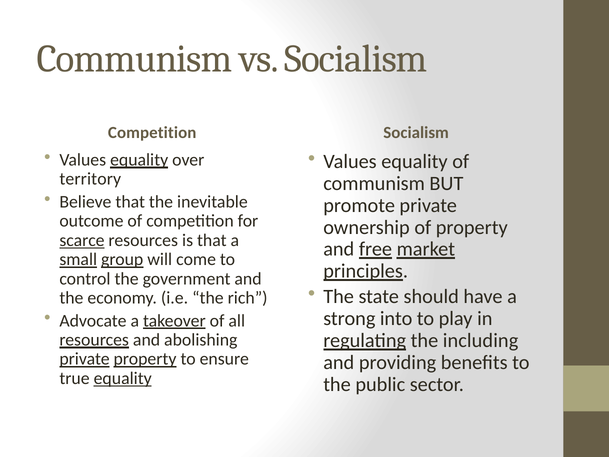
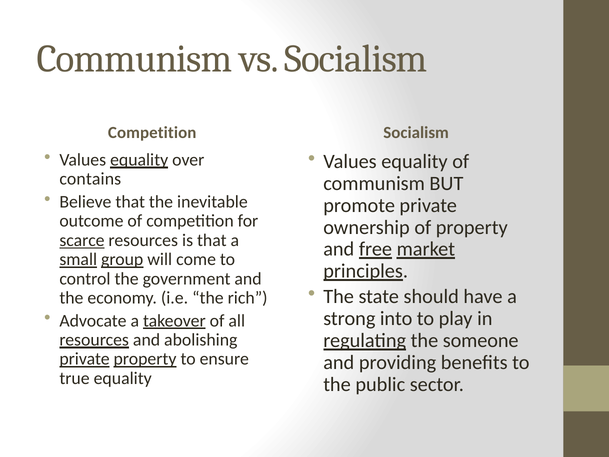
territory: territory -> contains (90, 179)
including: including -> someone (481, 340)
equality underline: present -> none (123, 378)
